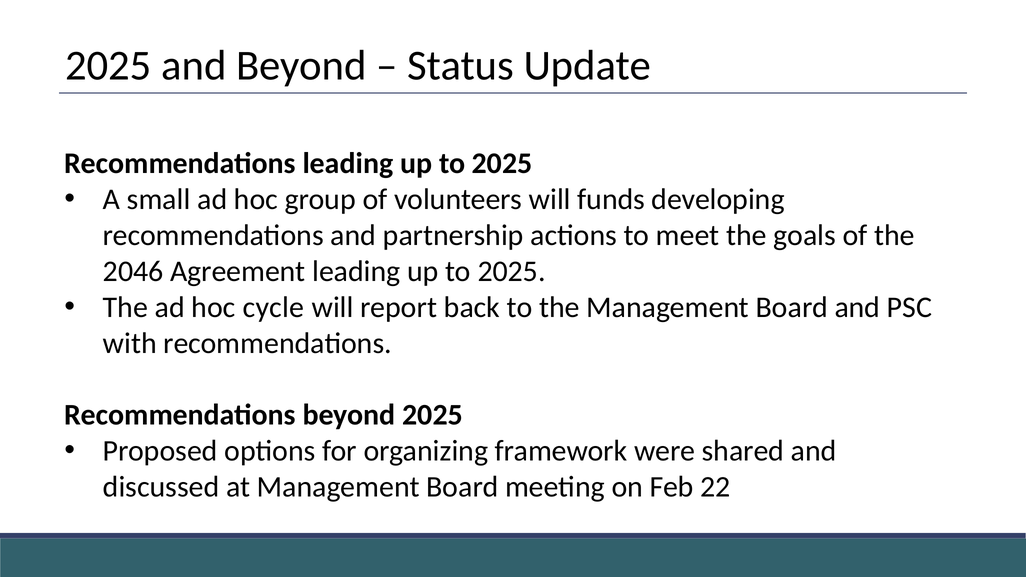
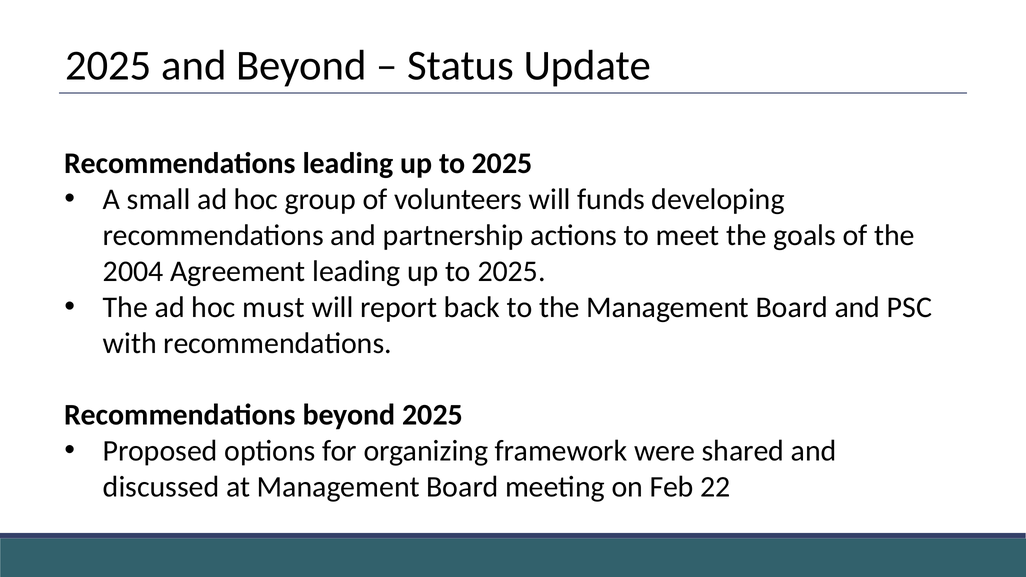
2046: 2046 -> 2004 (133, 271)
cycle: cycle -> must (273, 307)
